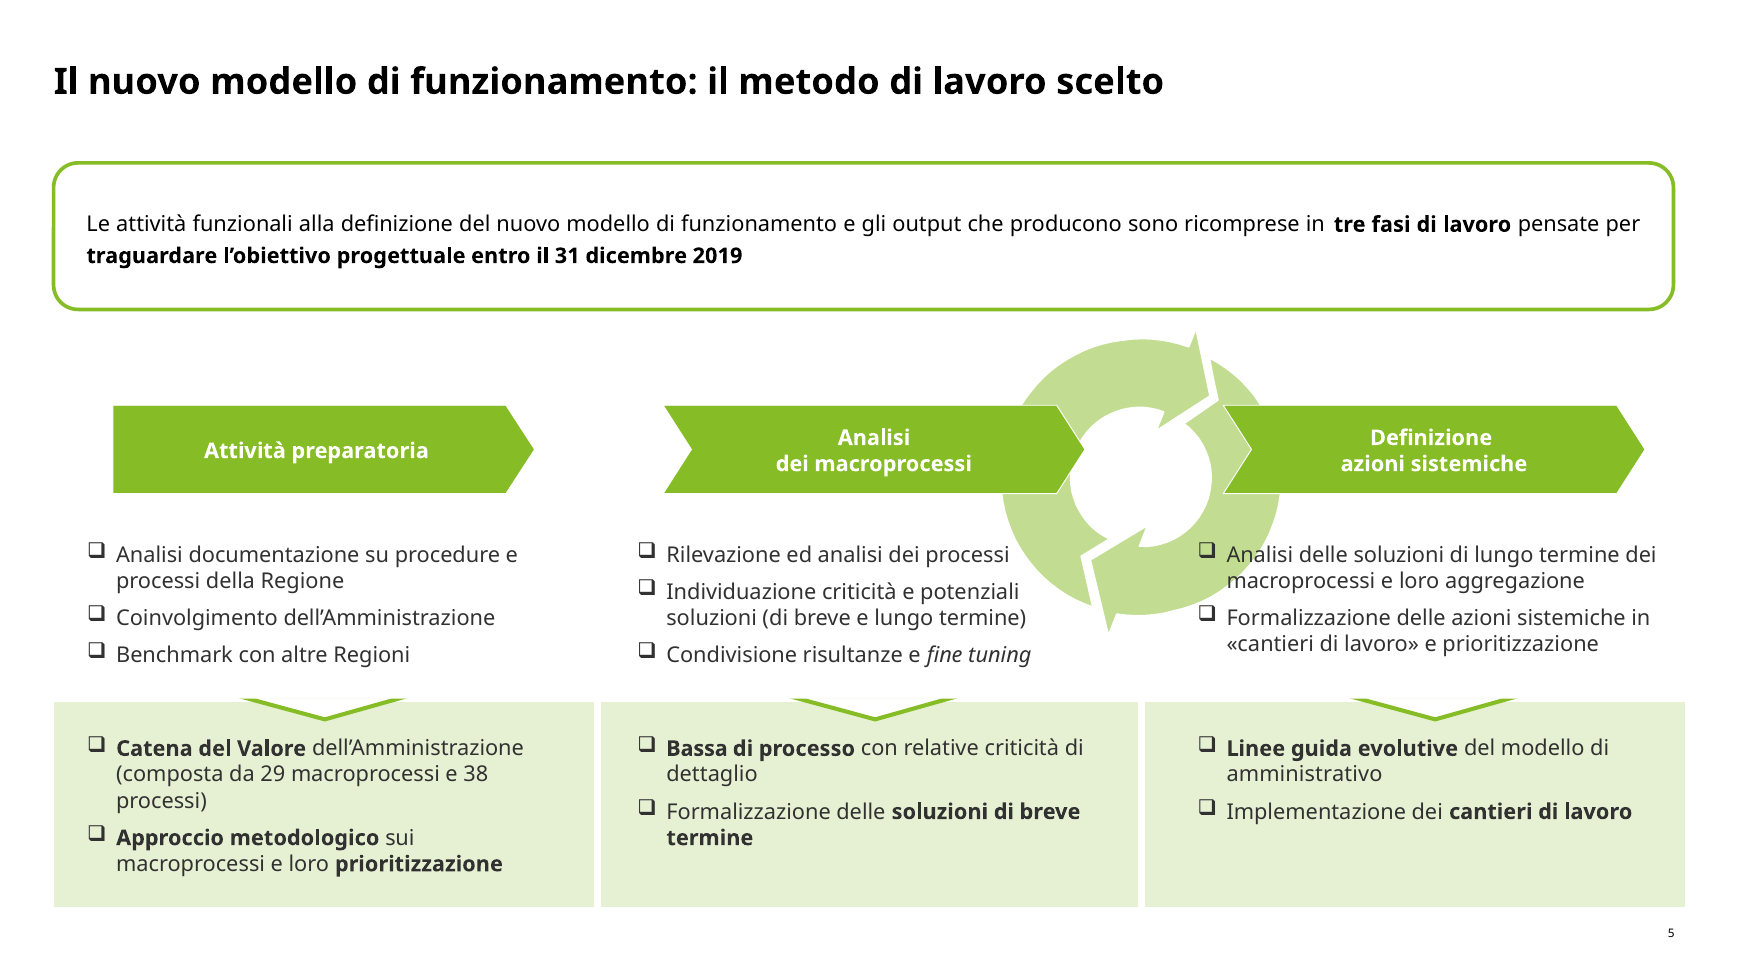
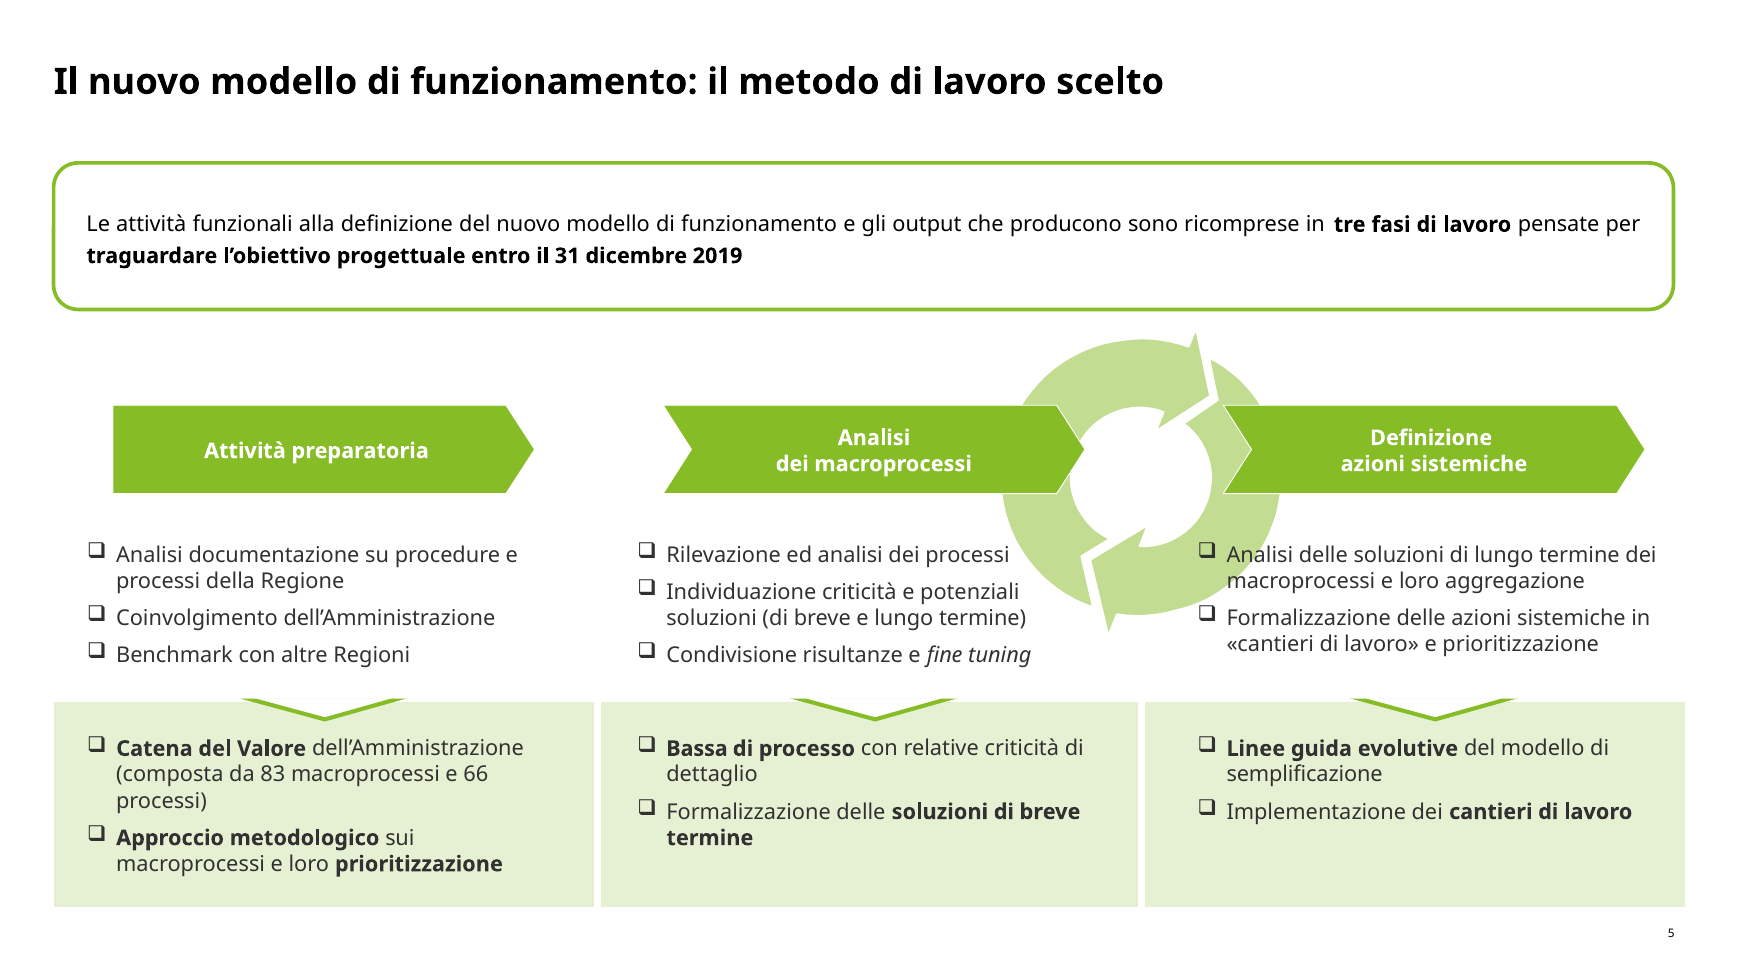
29: 29 -> 83 (273, 775)
38: 38 -> 66 (476, 775)
amministrativo: amministrativo -> semplificazione (1305, 775)
